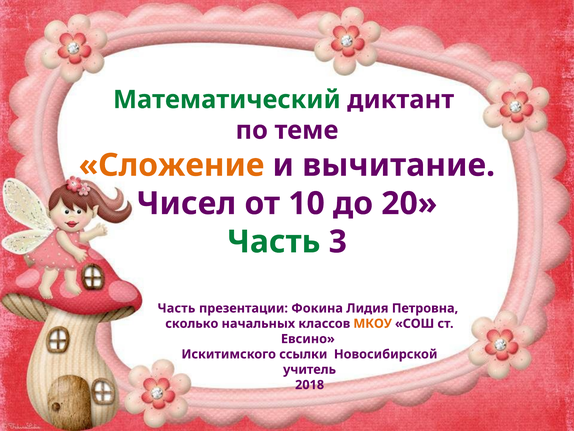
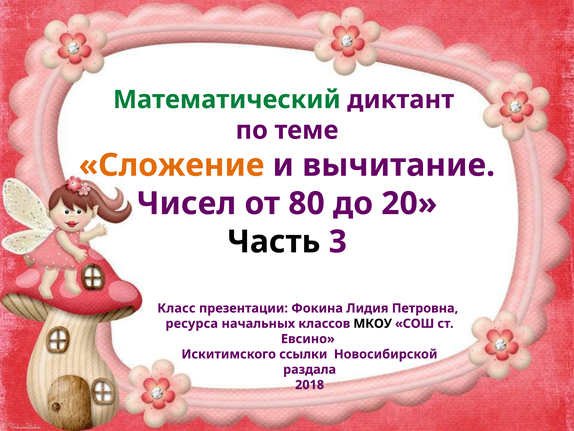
10: 10 -> 80 (307, 203)
Часть colour: green -> black (274, 242)
Часть: Часть -> Класс (176, 308)
сколько: сколько -> ресурса (192, 323)
МКОУ colour: orange -> black (373, 323)
учитель: учитель -> раздала (310, 369)
